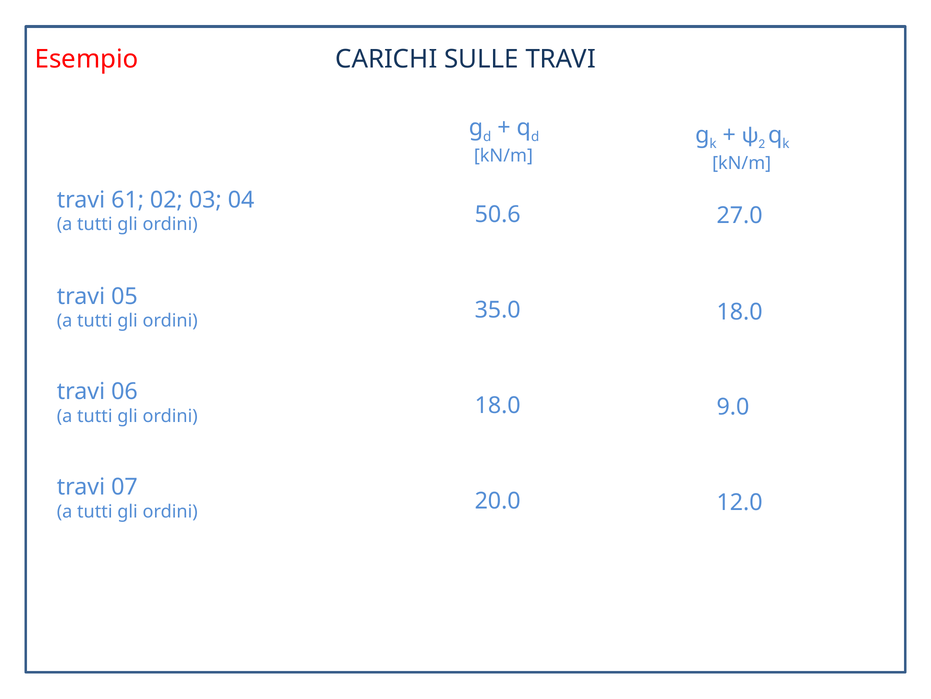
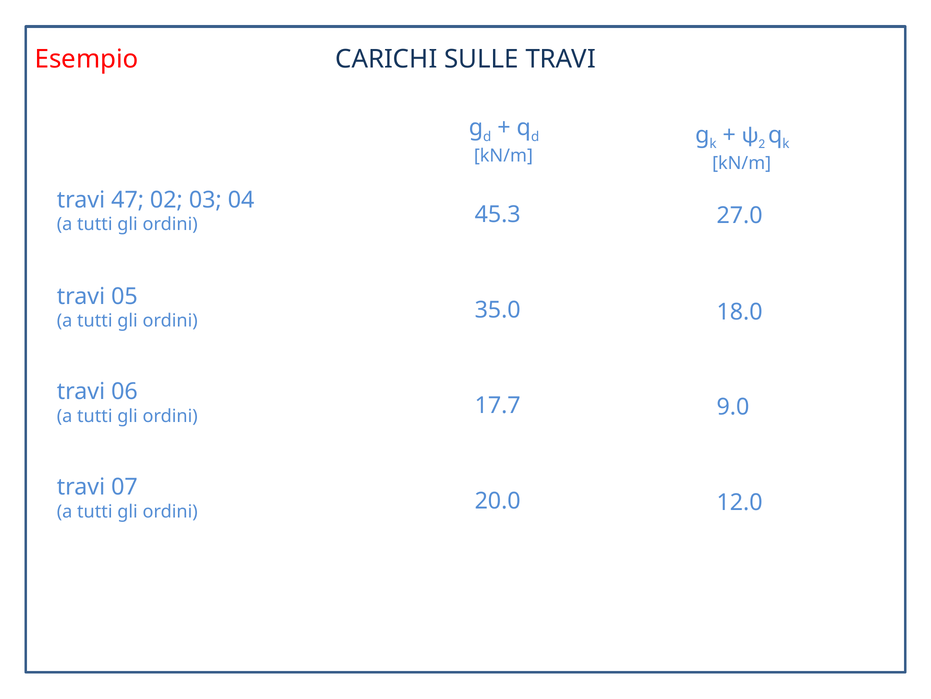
61: 61 -> 47 (128, 200)
50.6: 50.6 -> 45.3 (498, 214)
ordini 18.0: 18.0 -> 17.7 (498, 405)
